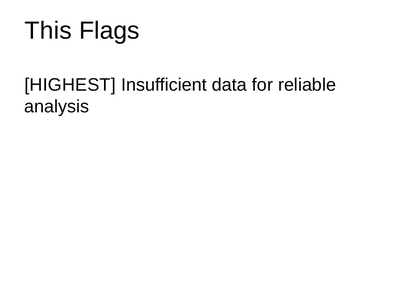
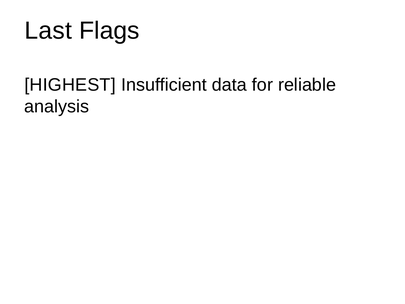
This: This -> Last (48, 31)
